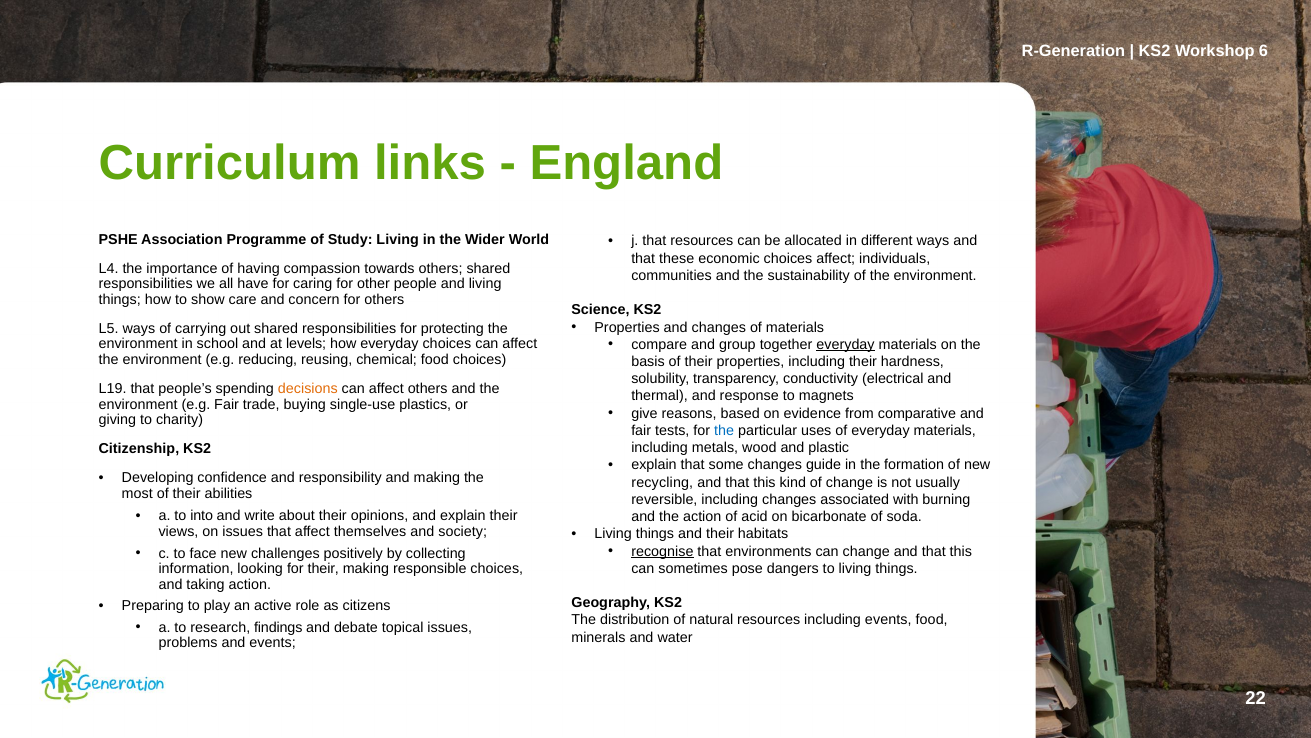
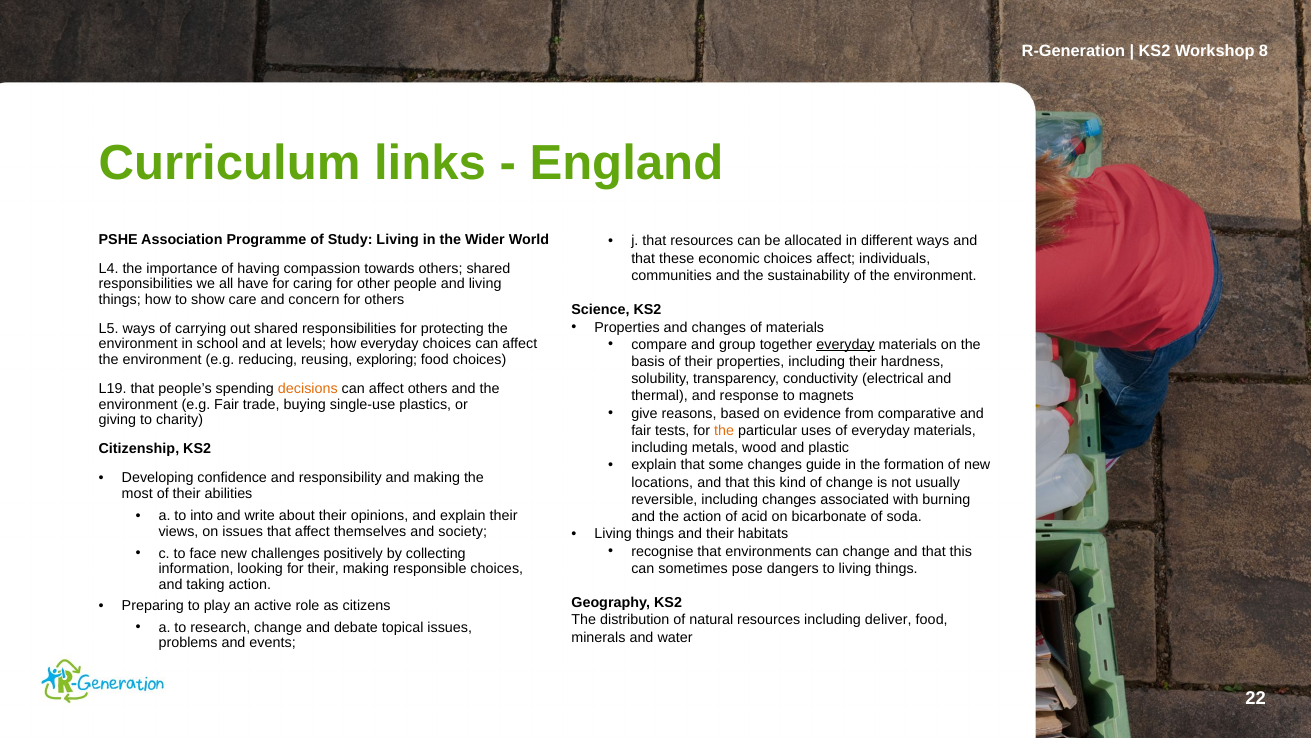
6: 6 -> 8 (1264, 51)
chemical: chemical -> exploring (387, 359)
the colour: blue -> orange (724, 430)
recycling: recycling -> locations (662, 482)
recognise underline: present -> none (662, 551)
including events: events -> deliver (888, 620)
research findings: findings -> change (278, 627)
